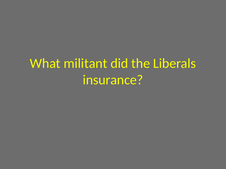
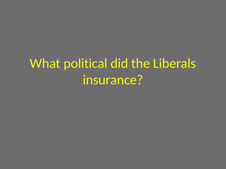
militant: militant -> political (86, 64)
